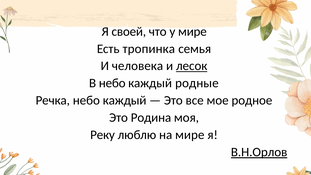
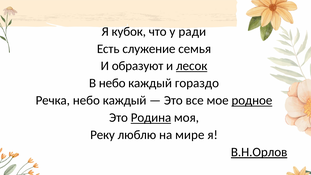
своей: своей -> кубок (129, 31)
у мире: мире -> ради (192, 31)
тропинка: тропинка -> служение (149, 49)
человека: человека -> образуют (138, 66)
родные: родные -> гораздо (197, 83)
родное underline: none -> present (252, 100)
Родина underline: none -> present (151, 118)
